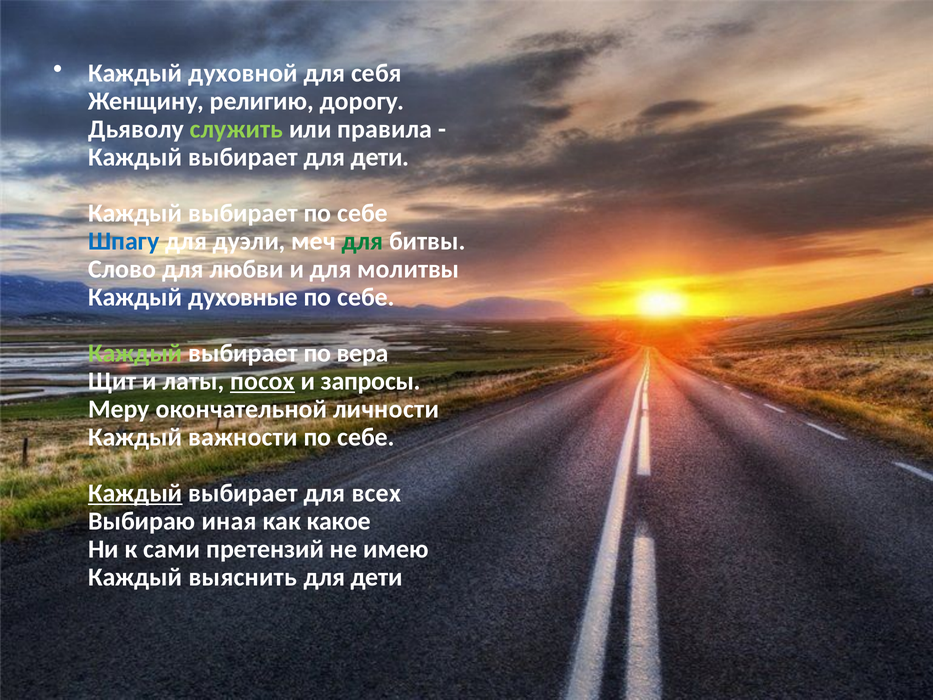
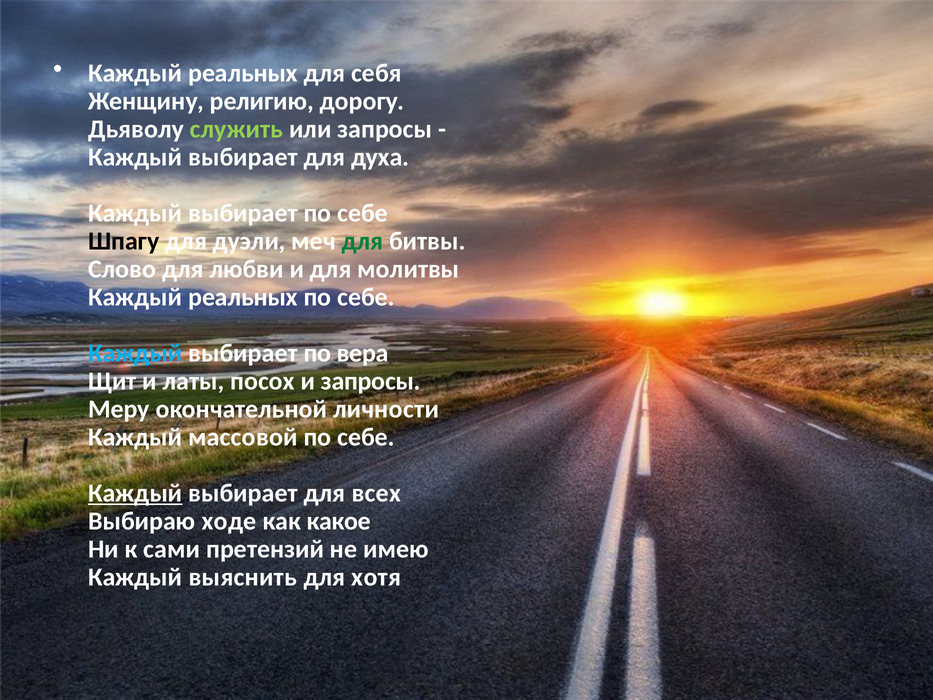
духовной: духовной -> реальных (243, 73)
или правила: правила -> запросы (385, 129)
выбирает для дети: дети -> духа (380, 157)
Шпагу colour: blue -> black (124, 241)
духовные: духовные -> реальных (243, 297)
Каждый colour: light green -> light blue (135, 353)
посох underline: present -> none (263, 381)
важности: важности -> массовой (243, 437)
иная: иная -> ходе (229, 521)
дети: дети -> хотя (376, 577)
